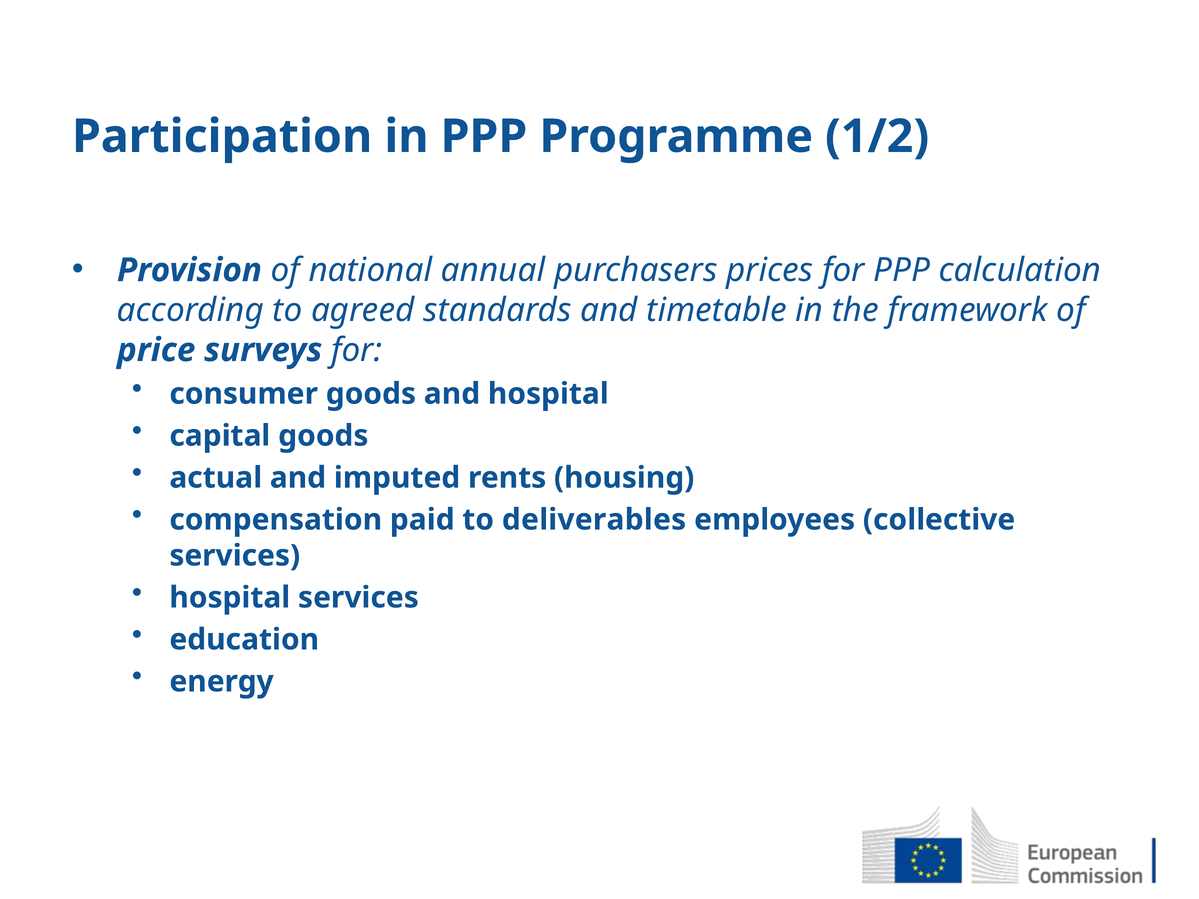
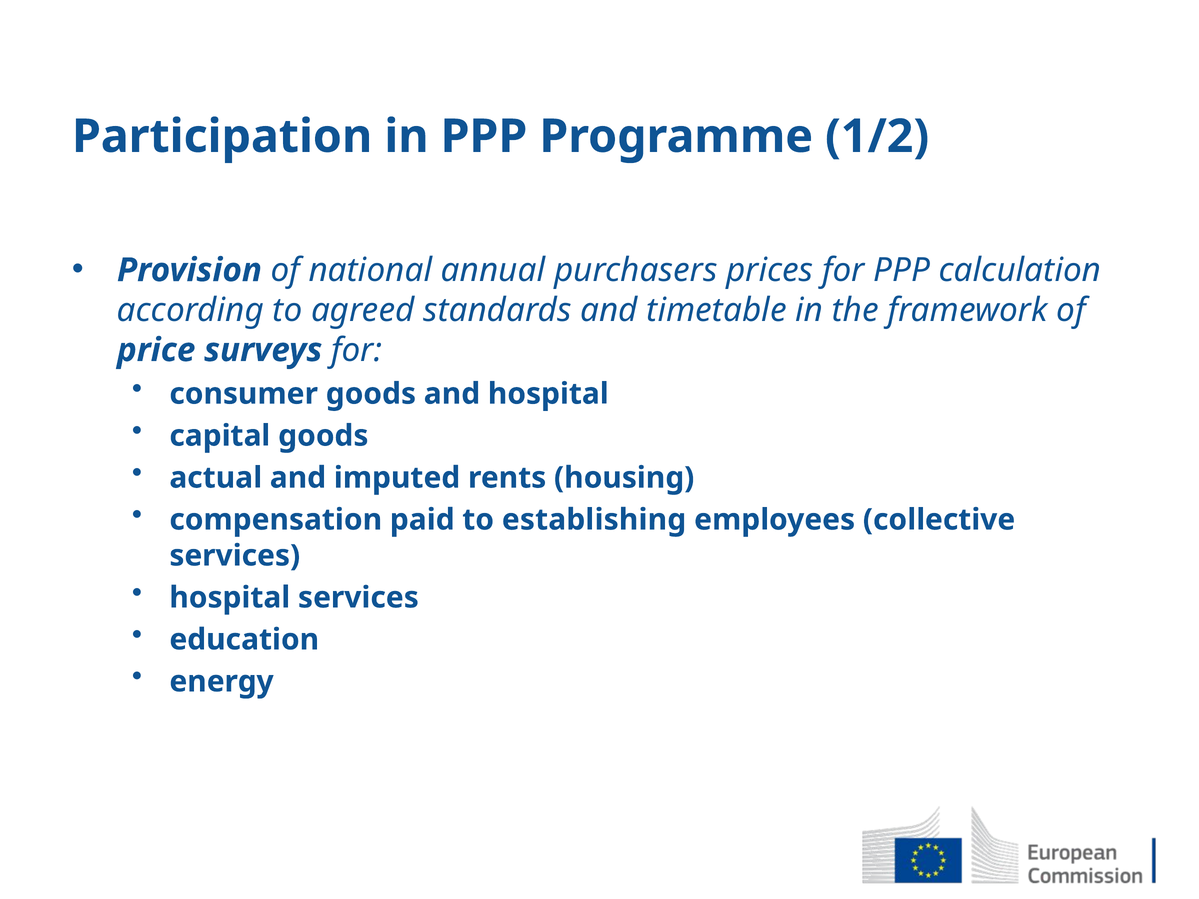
deliverables: deliverables -> establishing (594, 520)
